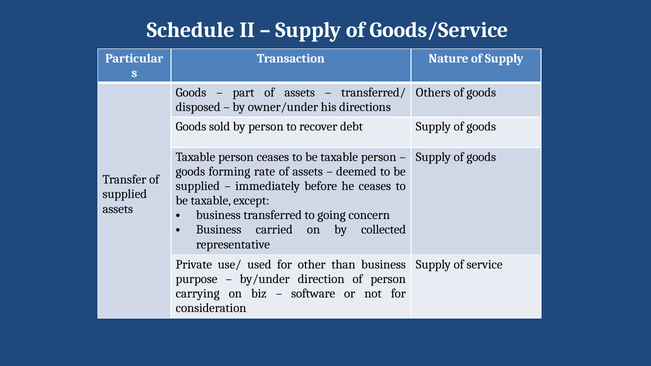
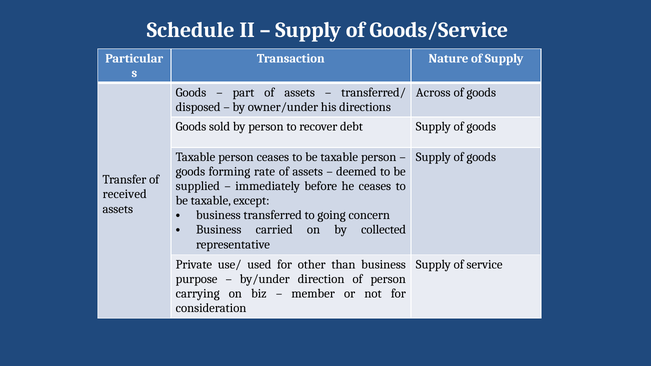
Others: Others -> Across (433, 92)
supplied: supplied -> received (125, 194)
software: software -> member (313, 294)
